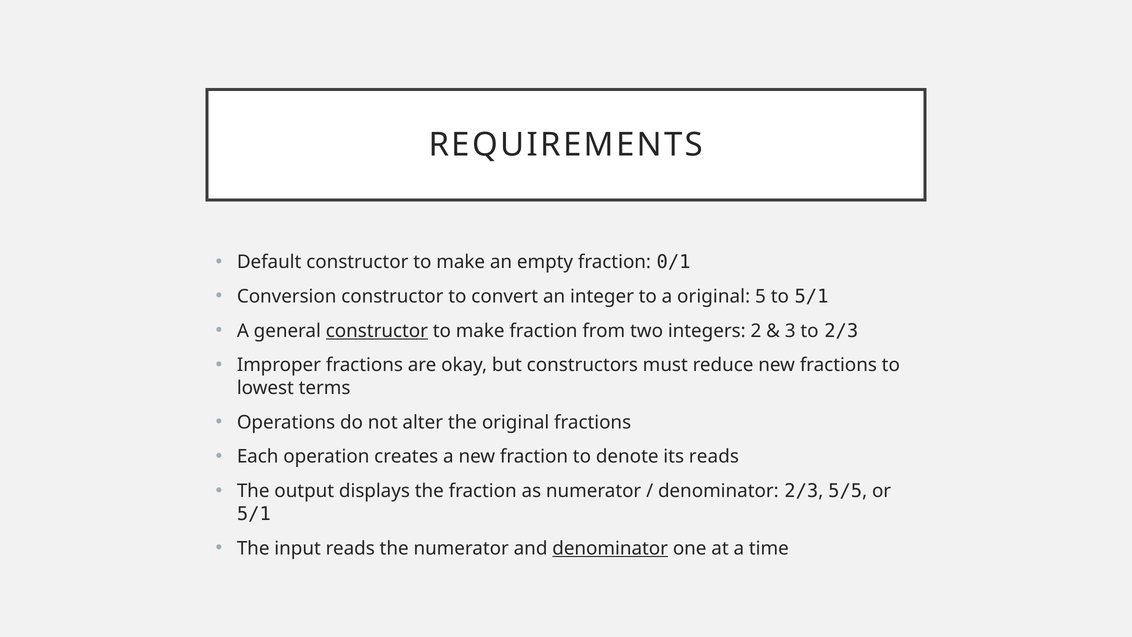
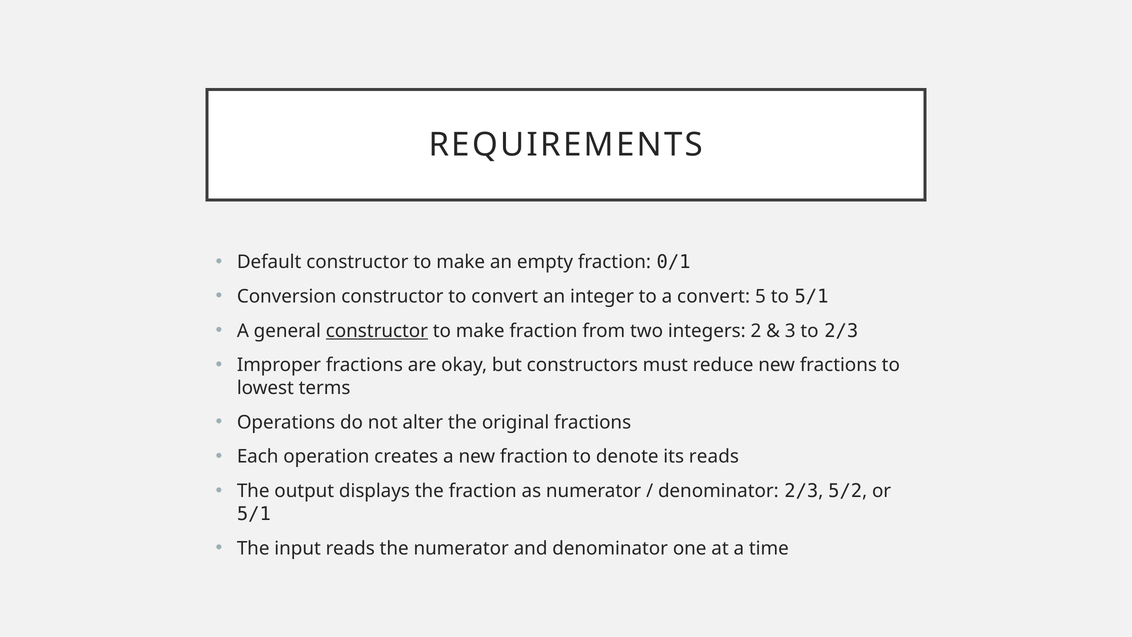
a original: original -> convert (714, 296)
5/5: 5/5 -> 5/2 (845, 491)
denominator underline: present -> none (610, 548)
